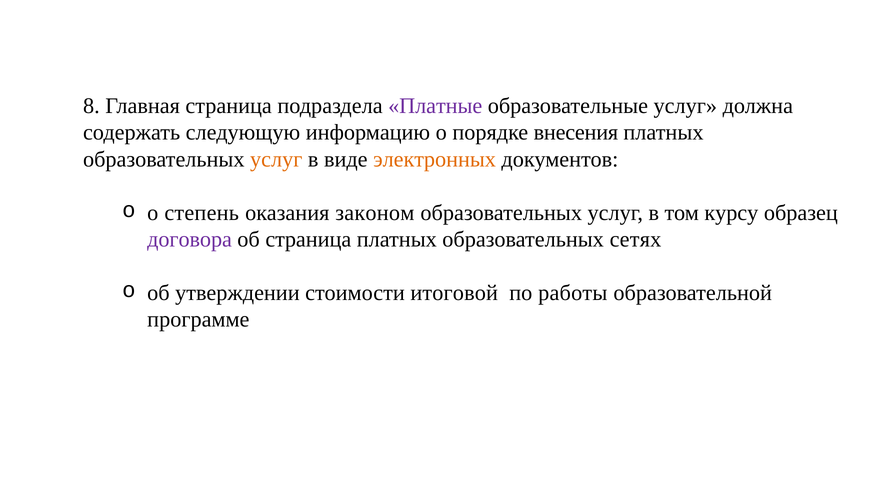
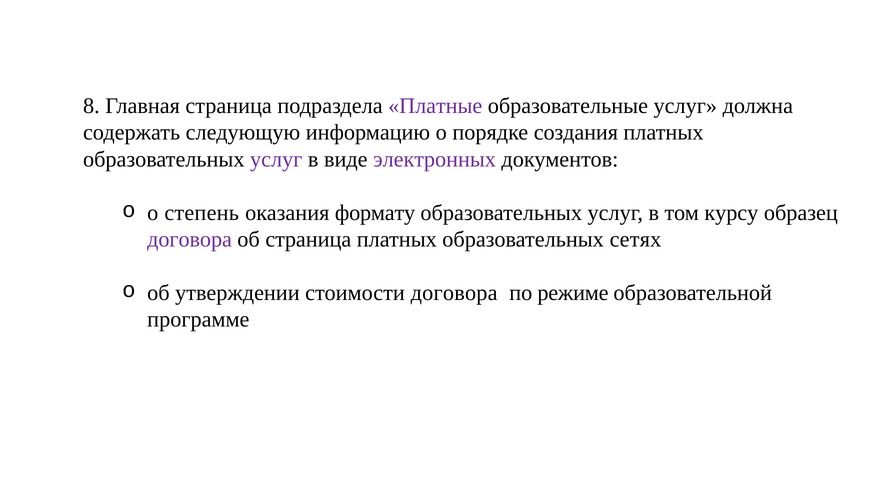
внесения: внесения -> создания (576, 132)
услуг colour: orange -> purple (276, 159)
электронных colour: orange -> purple (435, 159)
законом: законом -> формату (375, 213)
стоимости итоговой: итоговой -> договора (454, 293)
работы: работы -> режиме (573, 293)
